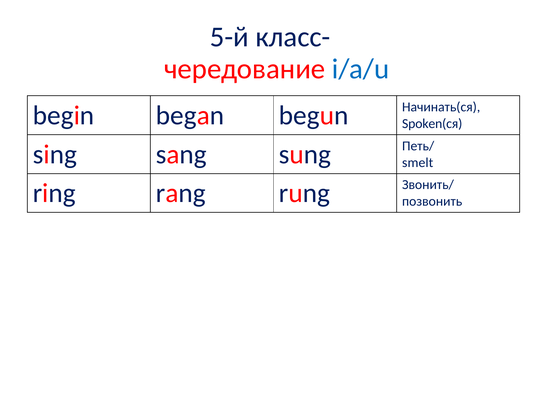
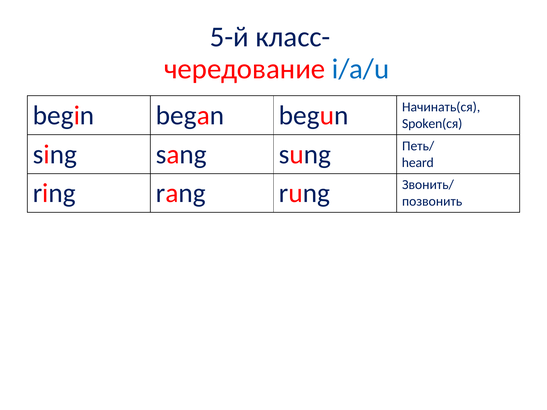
smelt: smelt -> heard (418, 163)
